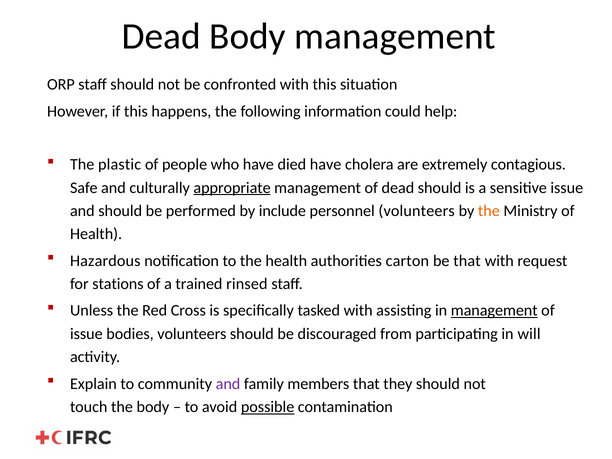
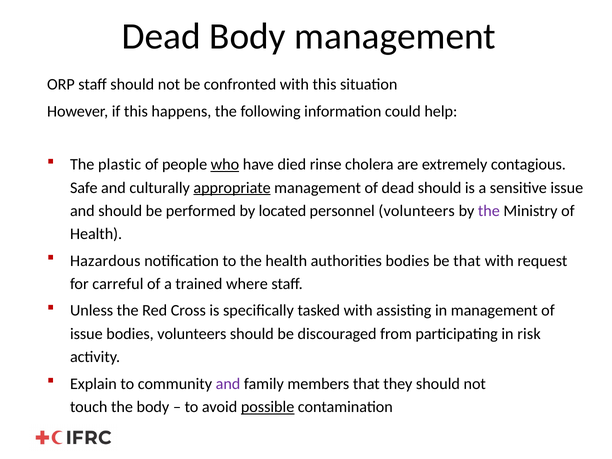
who underline: none -> present (225, 164)
died have: have -> rinse (326, 164)
include: include -> located (282, 211)
the colour: orange -> purple (489, 211)
authorities carton: carton -> bodies (407, 261)
stations: stations -> carreful (118, 284)
rinsed: rinsed -> where (247, 284)
management underline: present -> none (494, 311)
will: will -> risk (529, 334)
